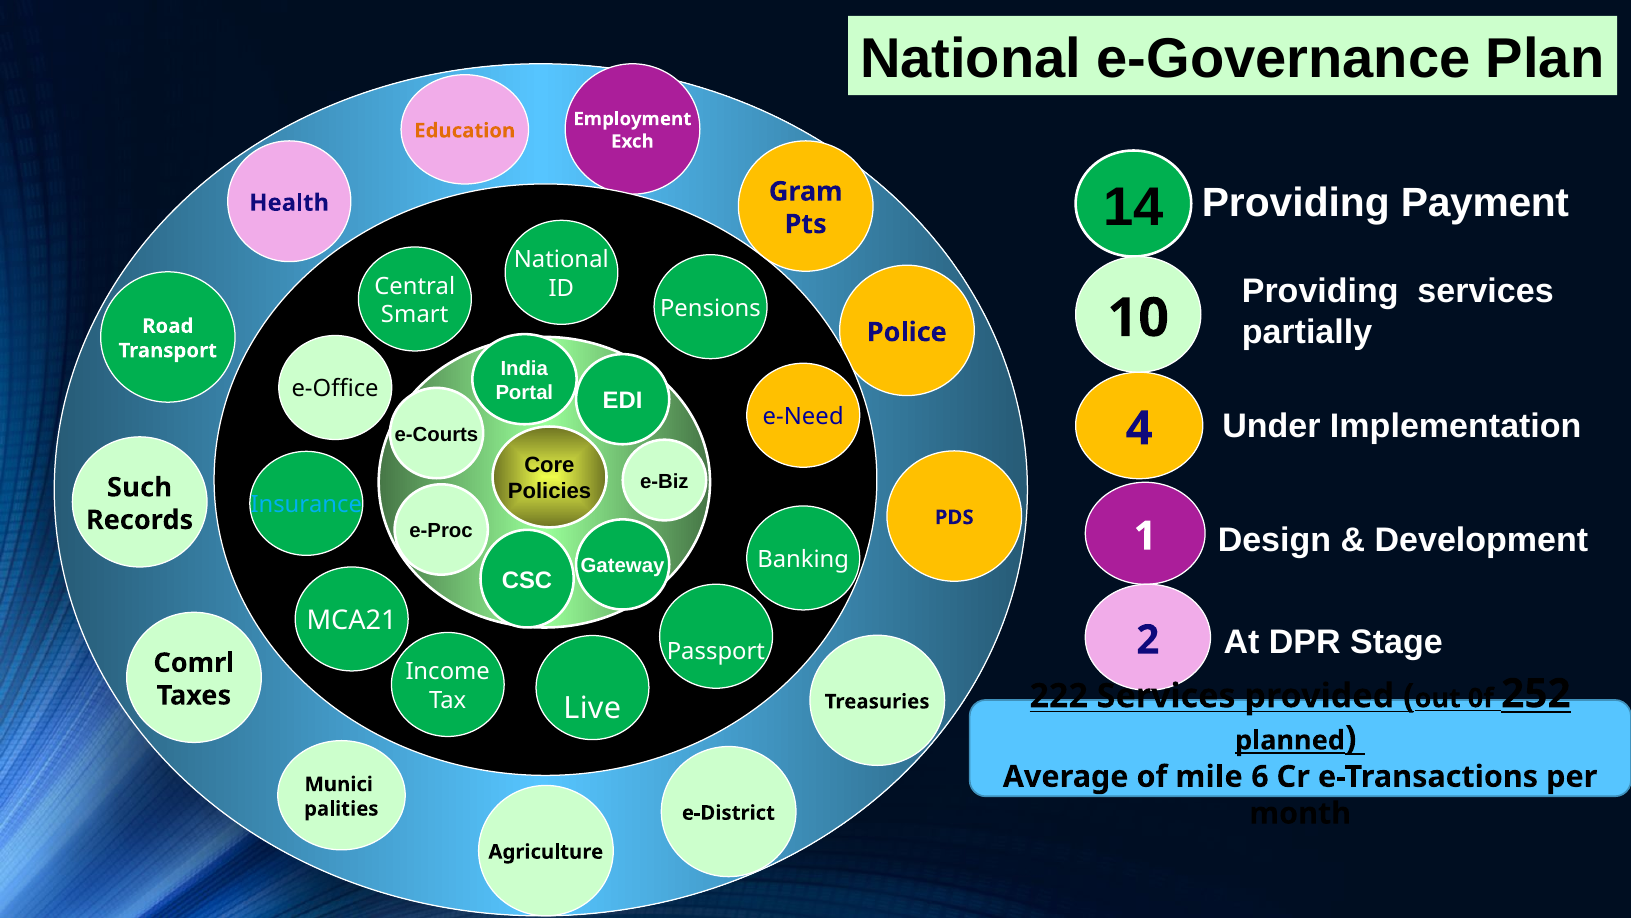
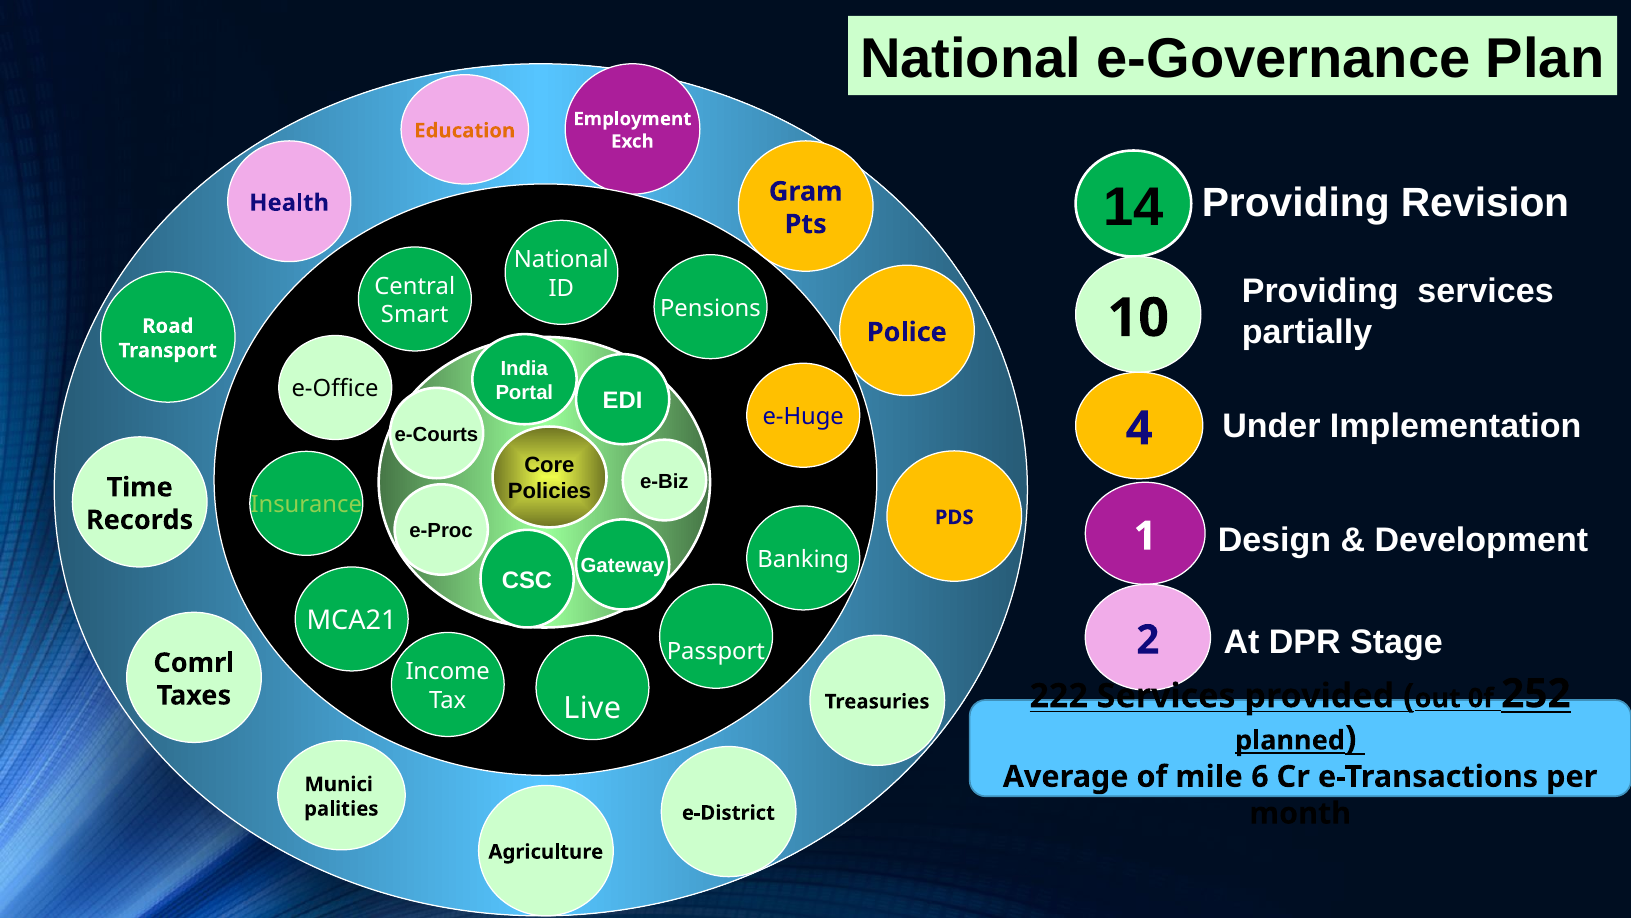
Payment: Payment -> Revision (1485, 203)
e-Need: e-Need -> e-Huge (803, 417)
Such: Such -> Time (140, 487)
Insurance colour: light blue -> light green (306, 505)
